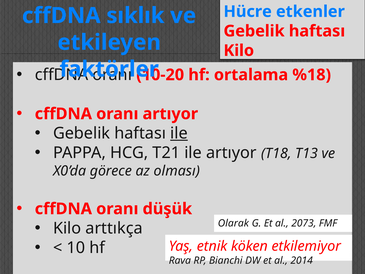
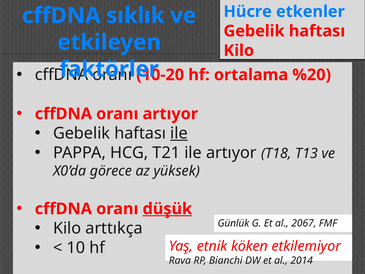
%18: %18 -> %20 (312, 75)
olması: olması -> yüksek (177, 171)
düşük underline: none -> present (167, 209)
Olarak: Olarak -> Günlük (233, 223)
2073: 2073 -> 2067 (304, 223)
